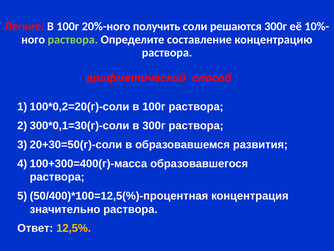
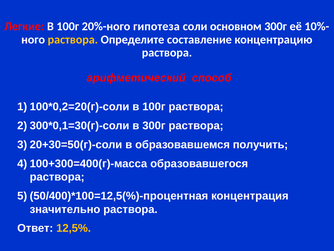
получить: получить -> гипотеза (156, 26)
решаются: решаются -> основном (236, 26)
раствора colour: light green -> yellow (73, 39)
развития: развития -> получить (260, 144)
